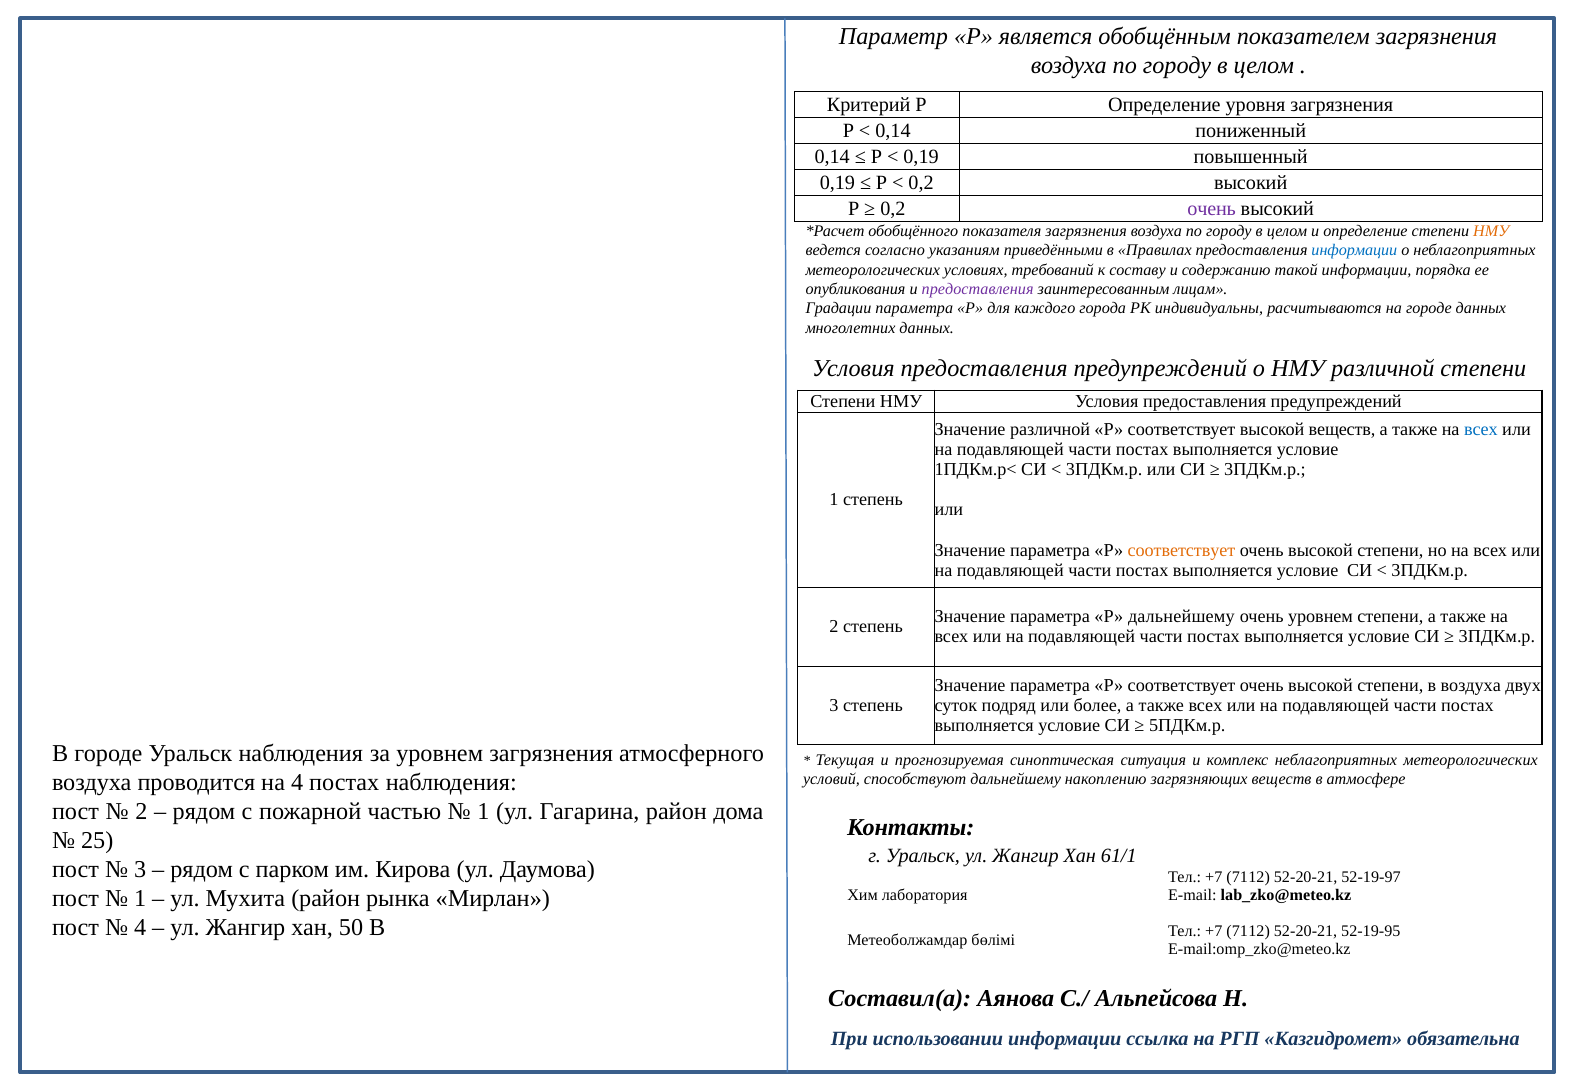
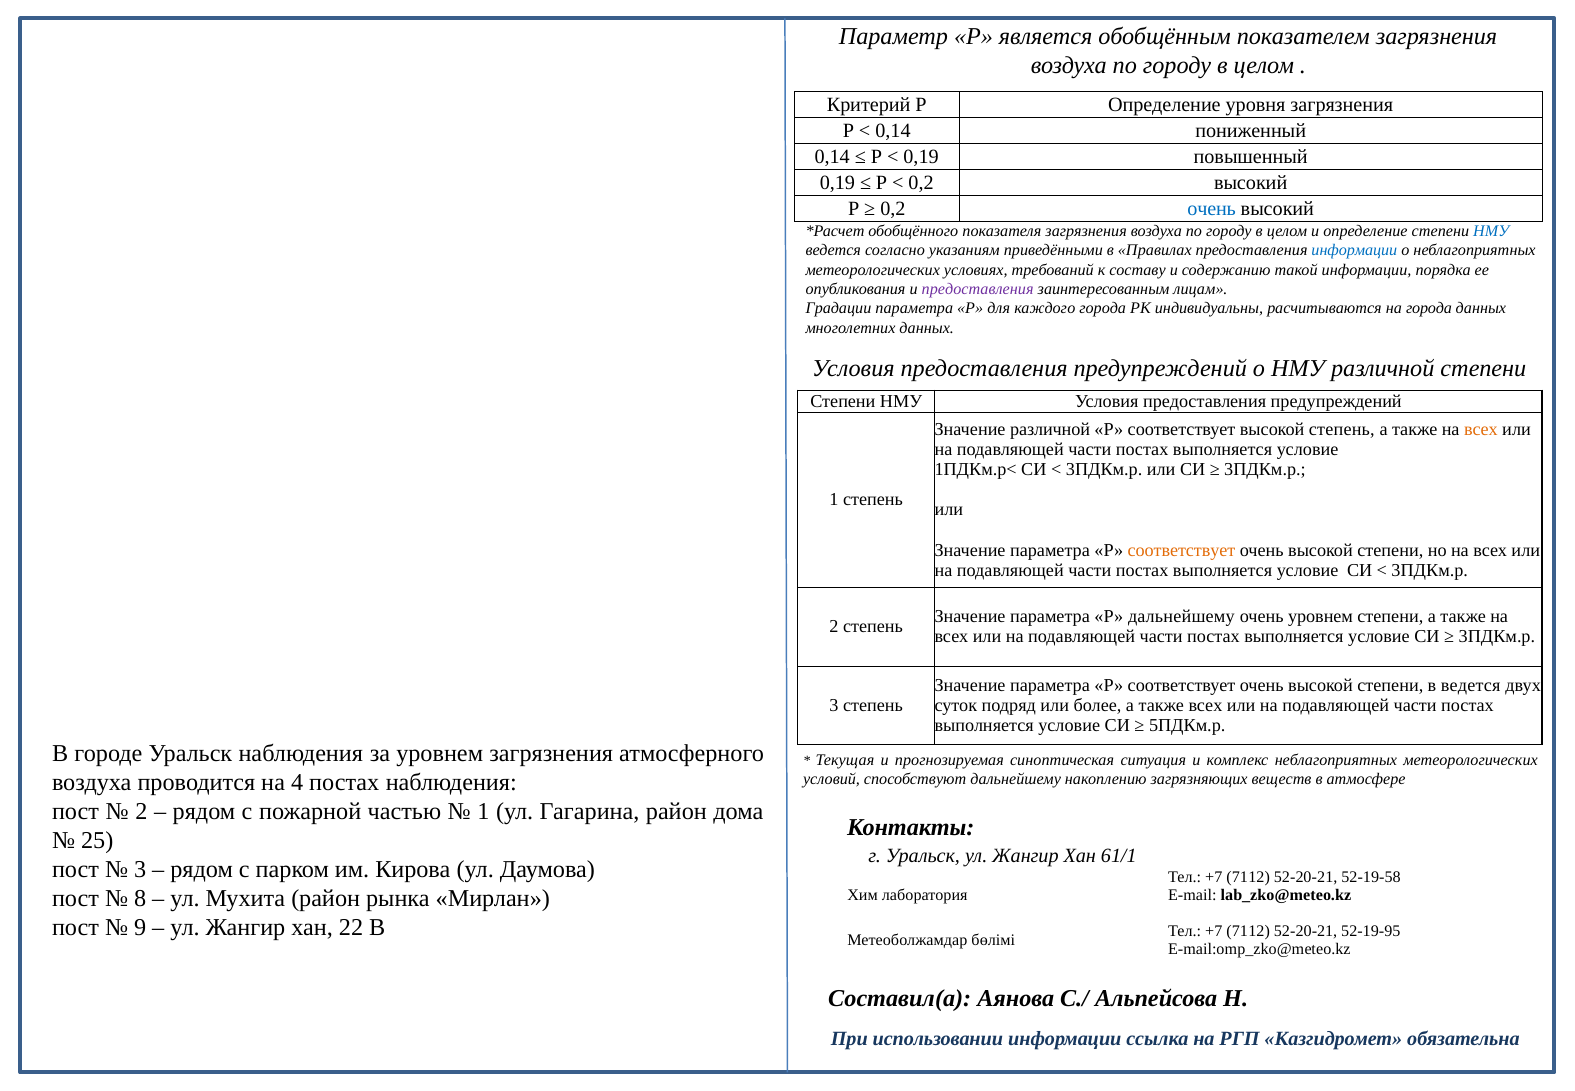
очень colour: purple -> blue (1212, 208)
НМУ colour: orange -> blue (1491, 231)
на городе: городе -> города (1429, 308)
высокой веществ: веществ -> степень (1342, 429)
всех colour: blue -> orange (1481, 429)
в воздуха: воздуха -> ведется (1471, 685)
52-19-97: 52-19-97 -> 52-19-58 (1371, 877)
1: 1 -> 8 (140, 898)
4: 4 -> 9 (140, 927)
50: 50 -> 22 (351, 927)
